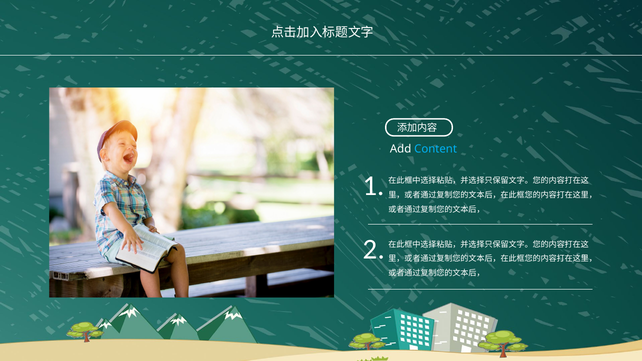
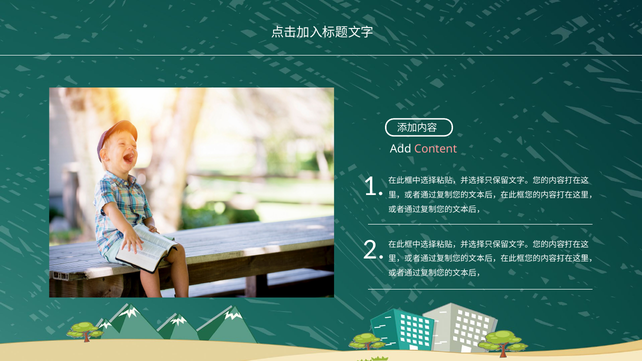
Content colour: light blue -> pink (436, 149)
